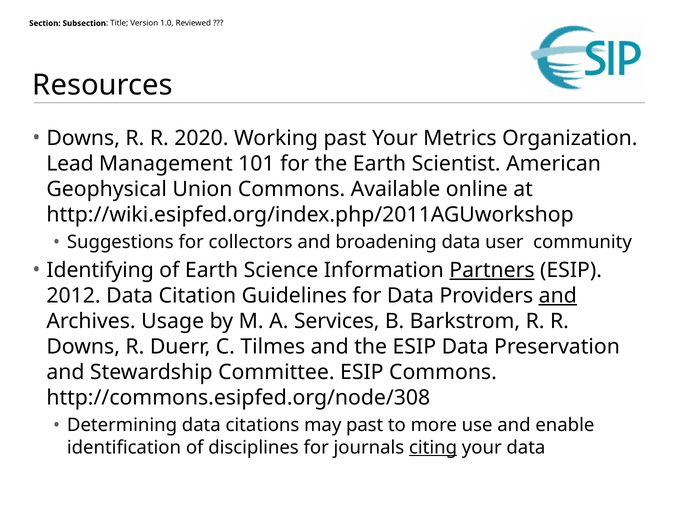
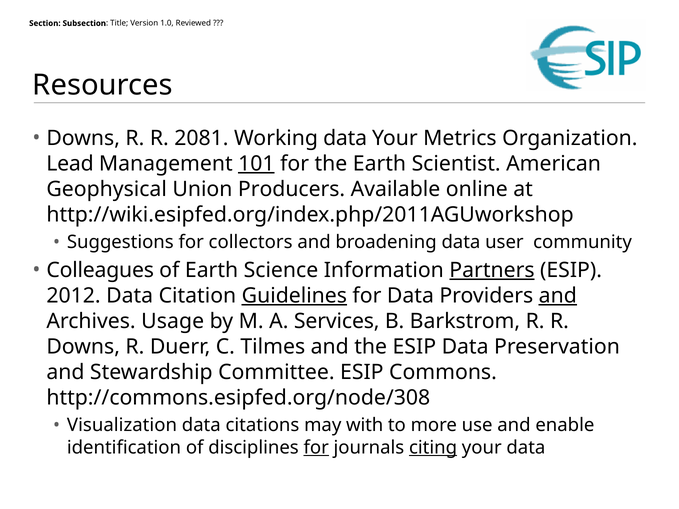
2020: 2020 -> 2081 (201, 138)
Working past: past -> data (345, 138)
101 underline: none -> present (256, 164)
Union Commons: Commons -> Producers (292, 189)
Identifying: Identifying -> Colleagues (100, 270)
Guidelines underline: none -> present (294, 296)
Determining: Determining -> Visualization (122, 425)
may past: past -> with (365, 425)
for underline: none -> present (316, 448)
